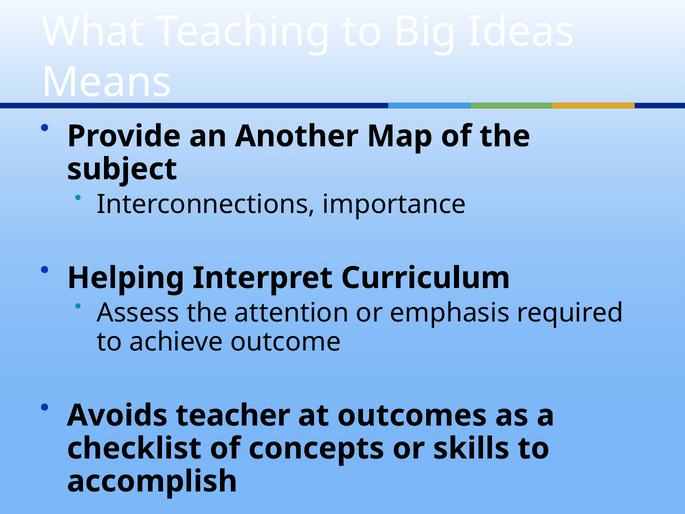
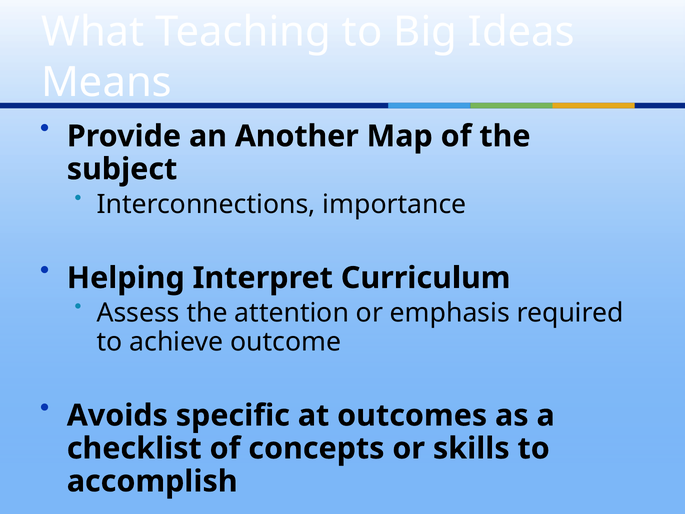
teacher: teacher -> specific (233, 415)
